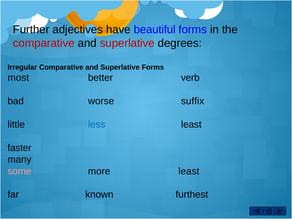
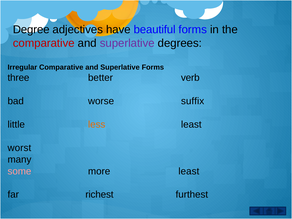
Further: Further -> Degree (31, 30)
superlative colour: red -> purple (127, 43)
most: most -> three (18, 78)
less colour: blue -> orange (97, 124)
faster: faster -> worst (19, 148)
known: known -> richest (99, 195)
